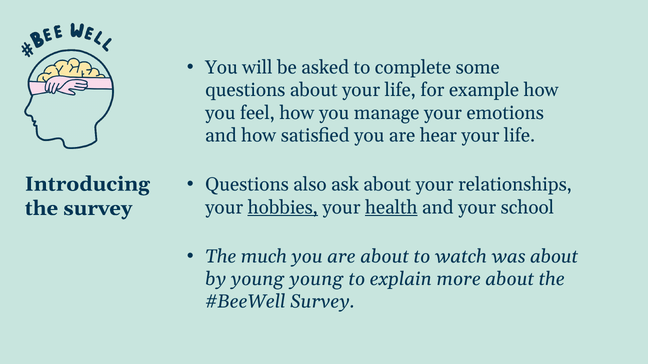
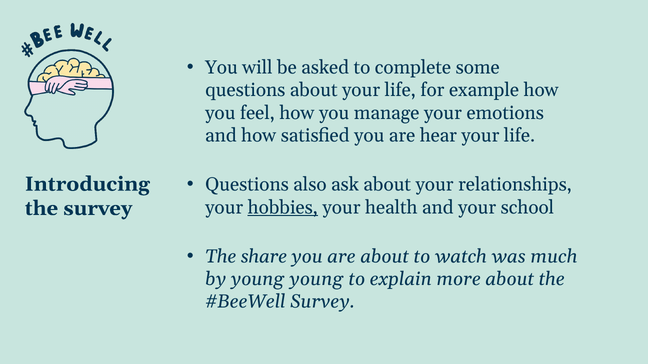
health underline: present -> none (391, 208)
much: much -> share (264, 257)
was about: about -> much (554, 257)
